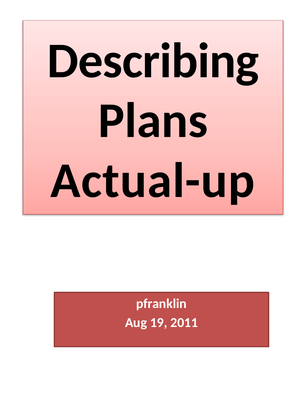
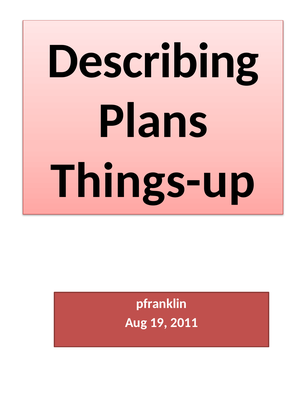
Actual-up: Actual-up -> Things-up (153, 181)
